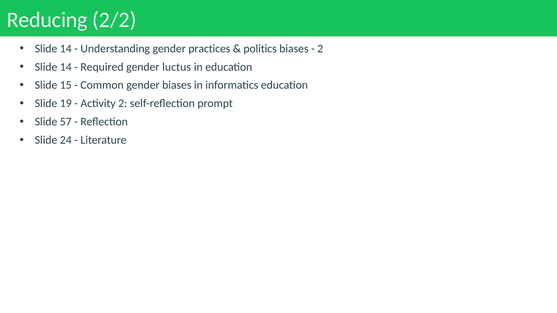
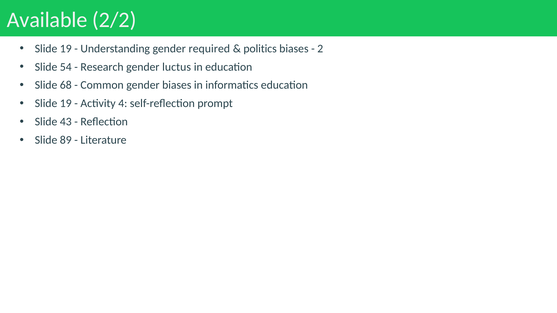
Reducing: Reducing -> Available (47, 20)
14: 14 -> 19 (66, 49)
practices: practices -> required (209, 49)
14: 14 -> 54 (66, 67)
Required: Required -> Research (102, 67)
15: 15 -> 68 (66, 85)
Activity 2: 2 -> 4 (123, 104)
57: 57 -> 43 (66, 122)
24: 24 -> 89 (66, 140)
